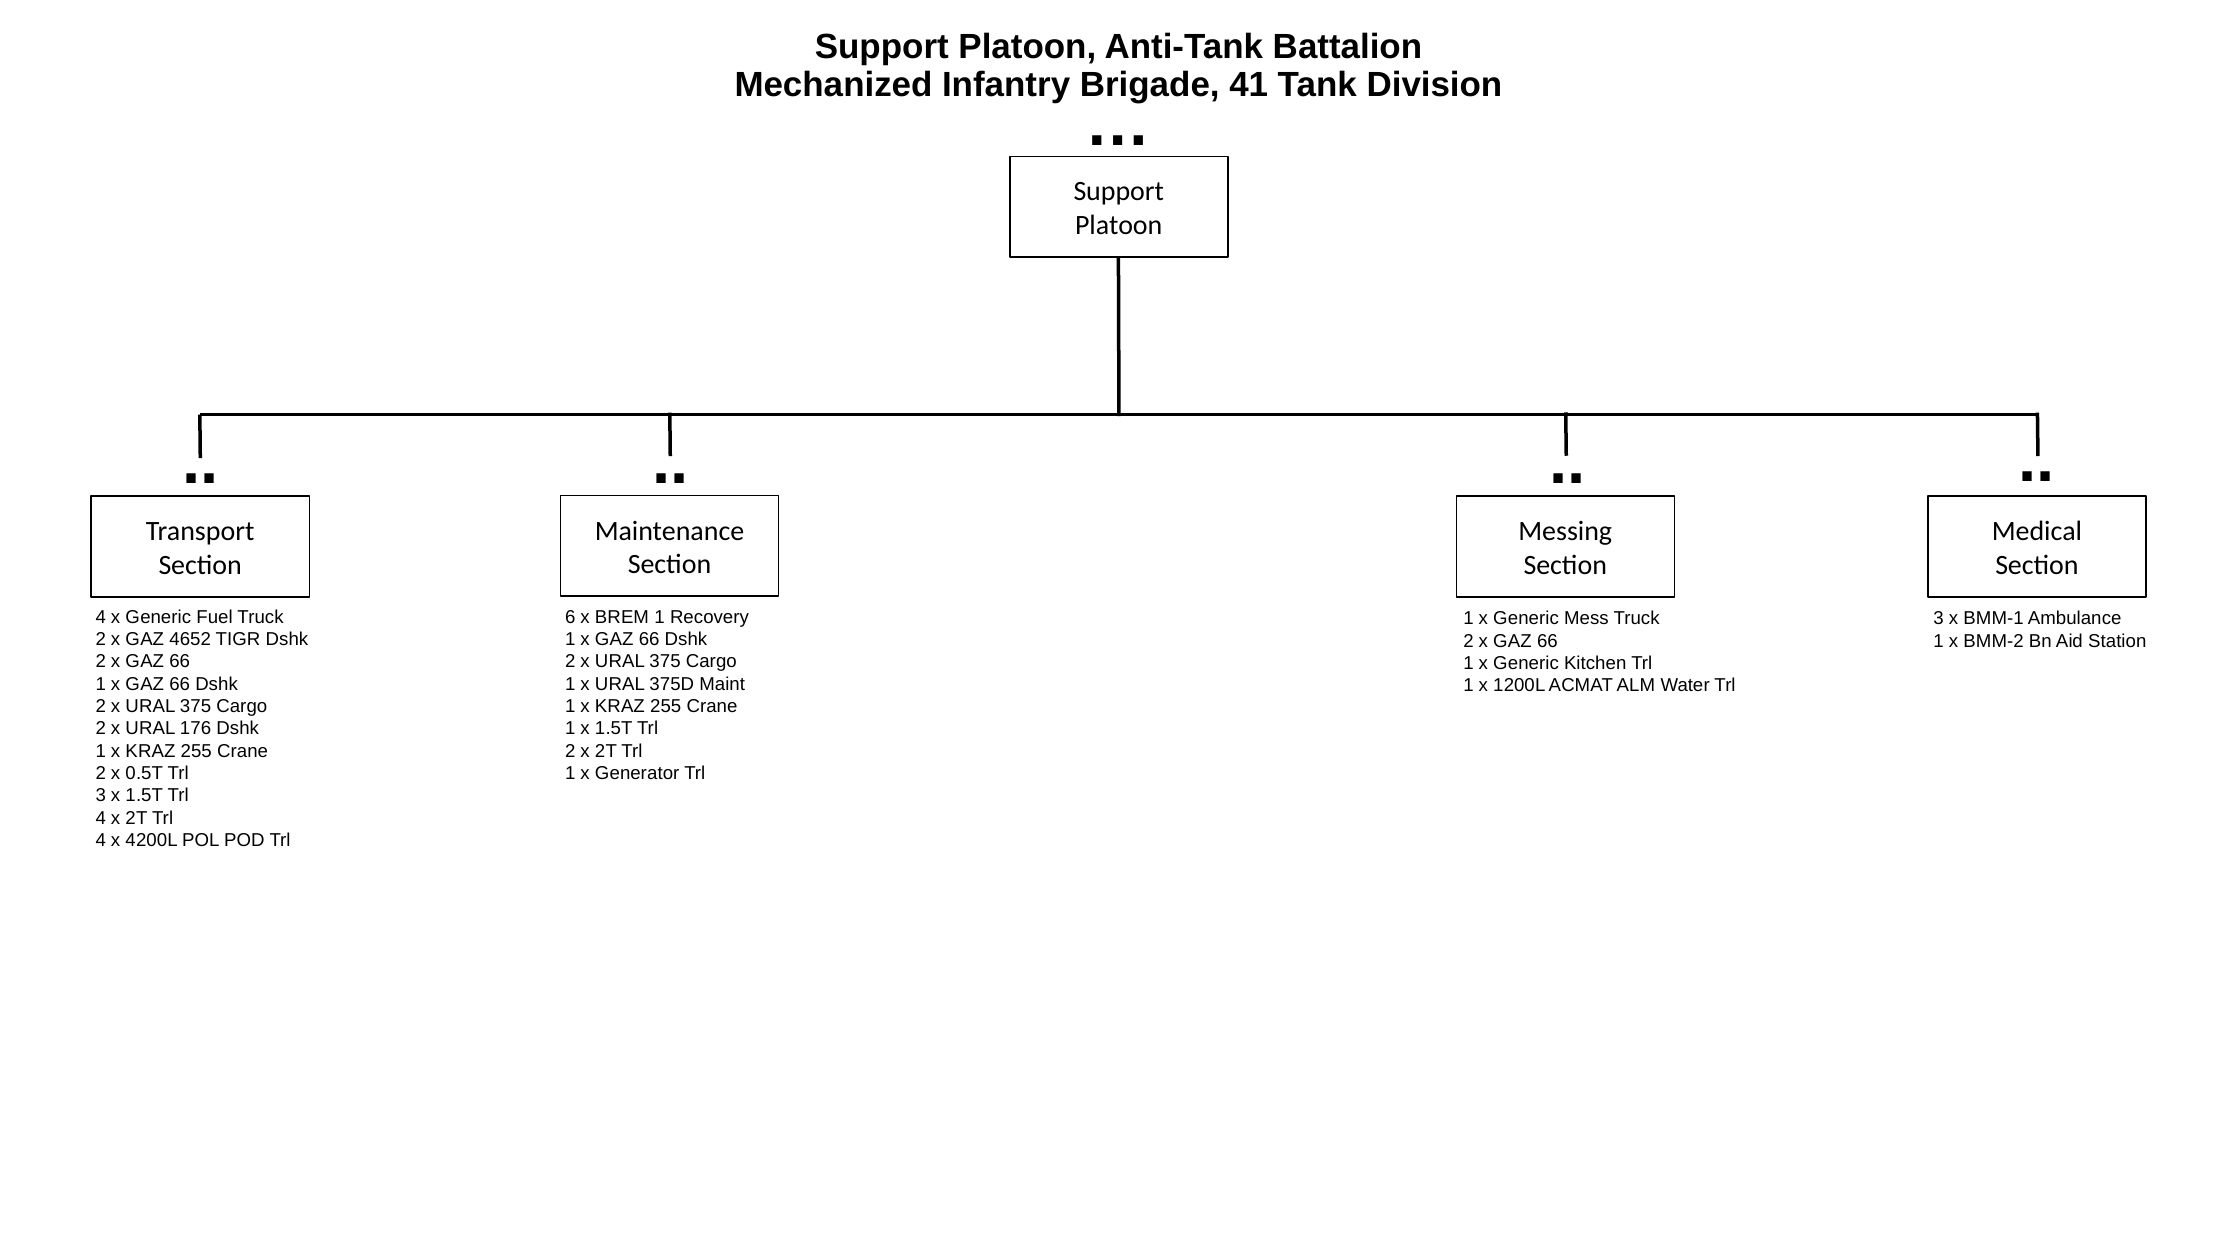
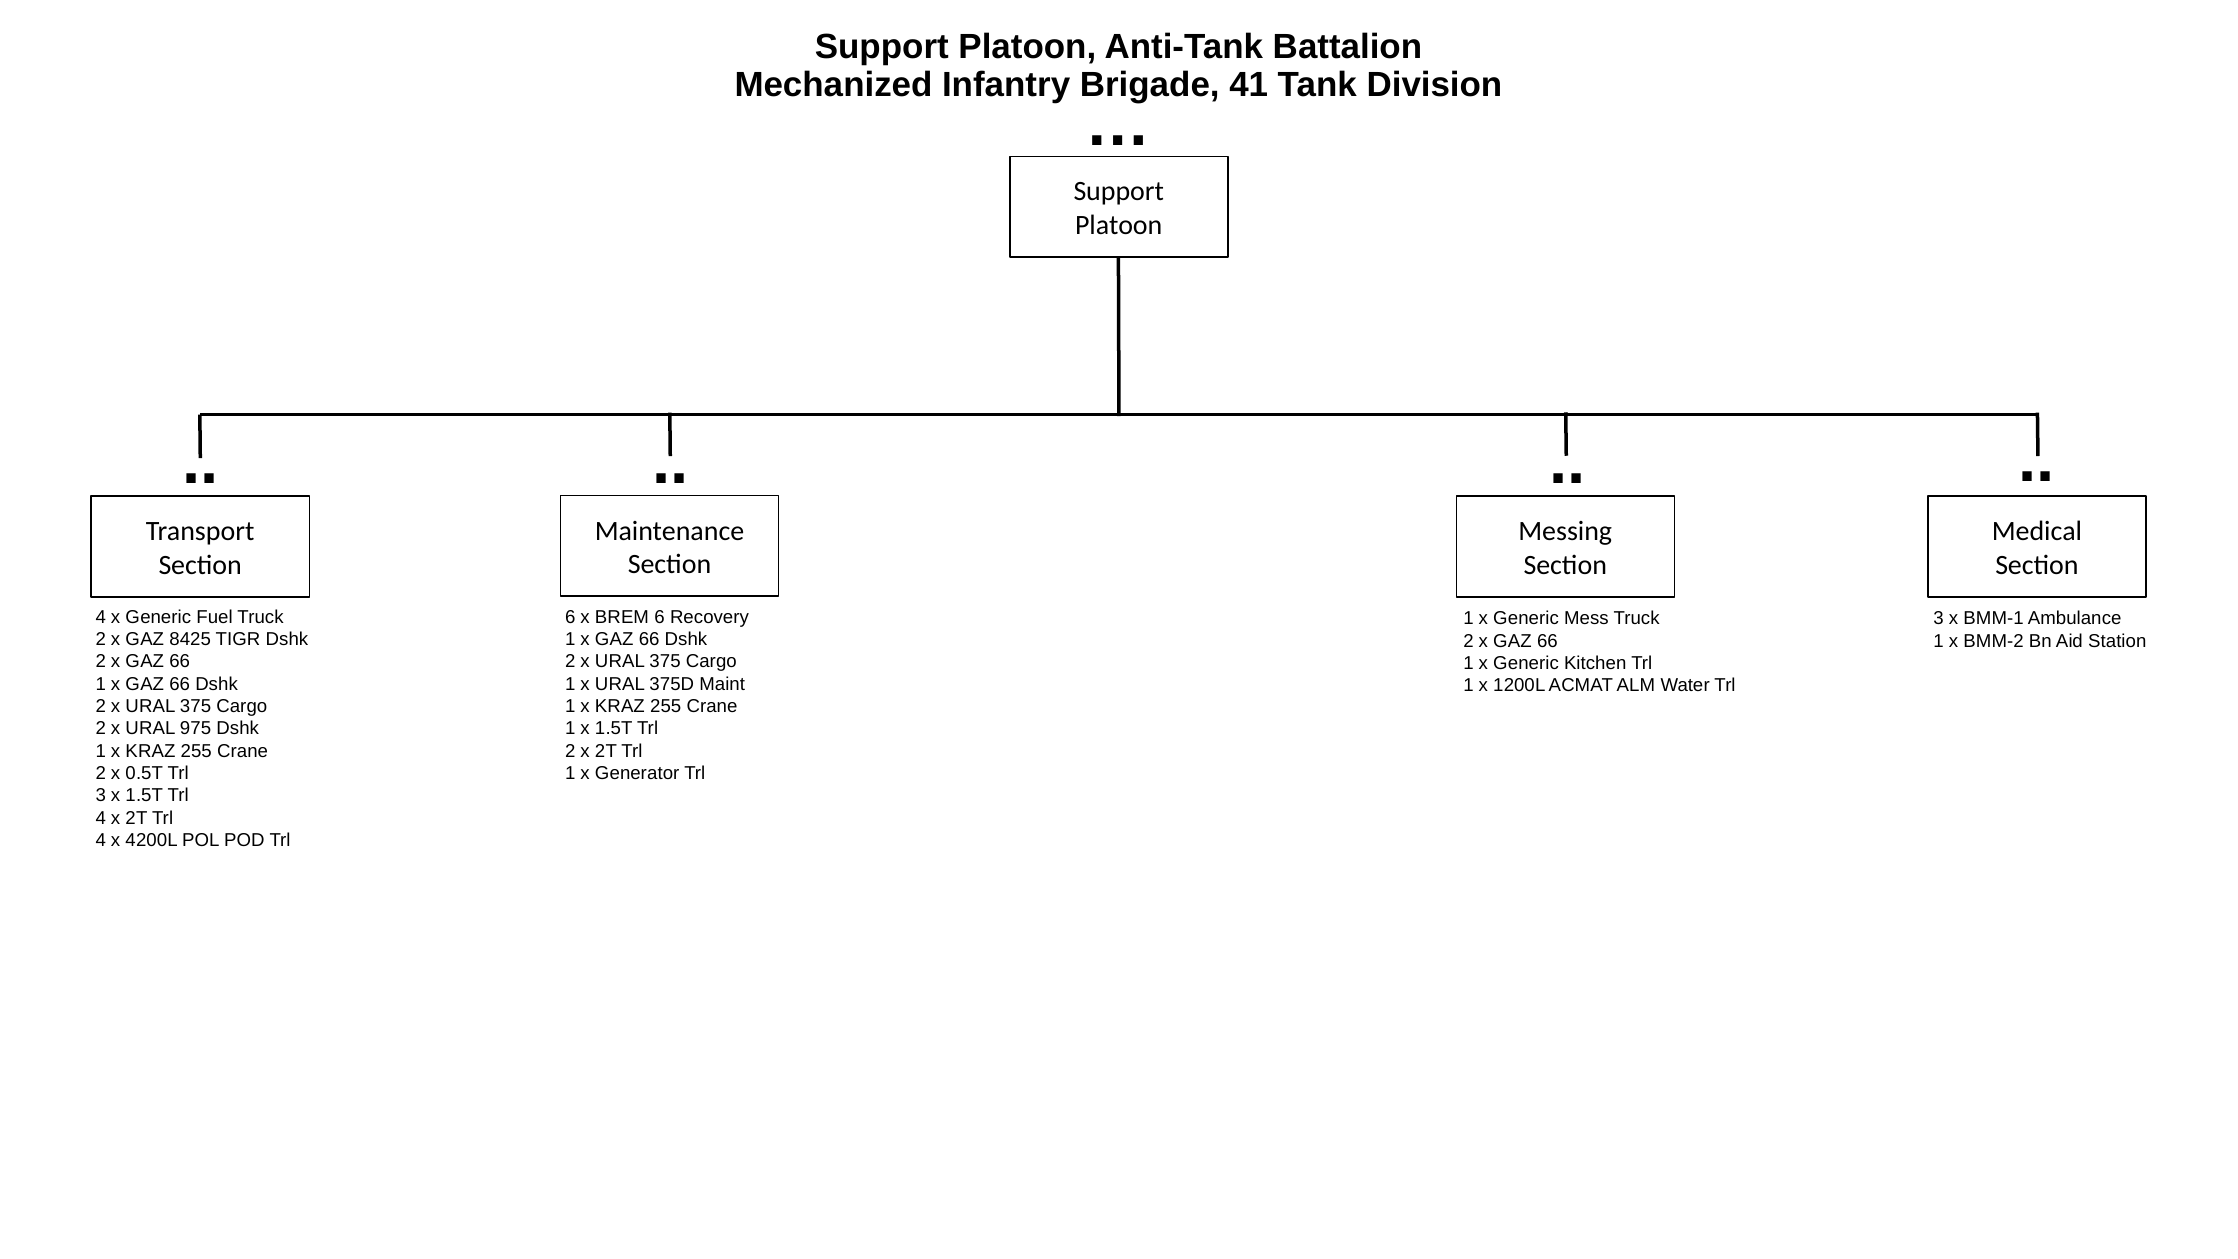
BREM 1: 1 -> 6 (660, 617)
4652: 4652 -> 8425 (190, 639)
176: 176 -> 975 (196, 729)
